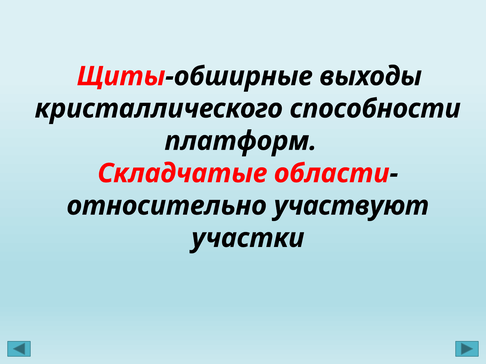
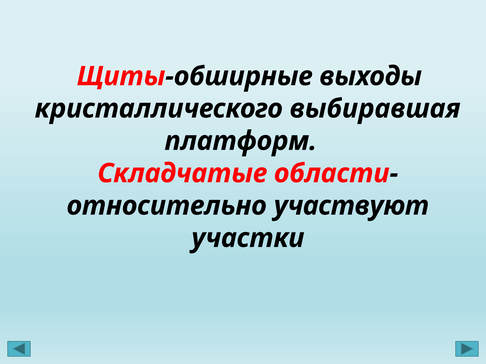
способности: способности -> выбиравшая (375, 109)
